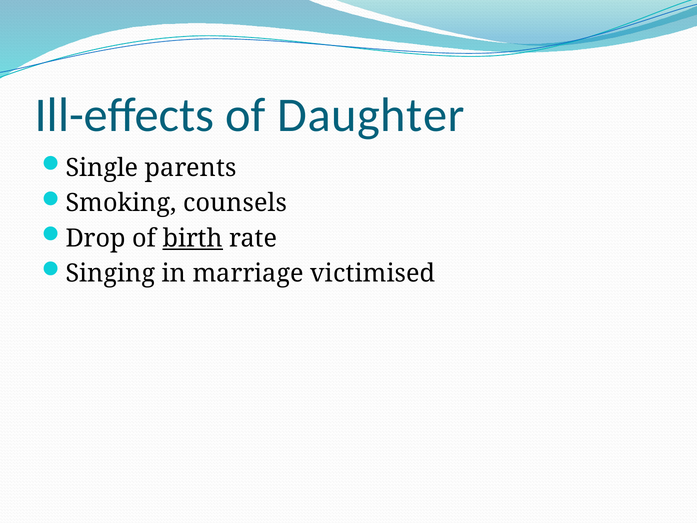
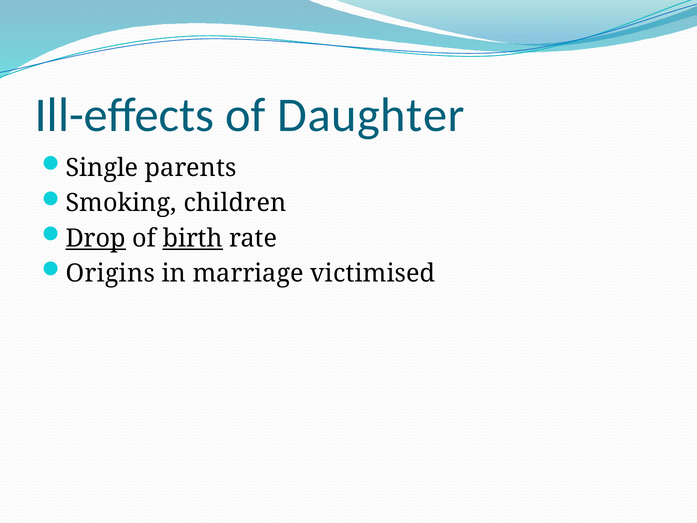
counsels: counsels -> children (235, 203)
Drop underline: none -> present (96, 238)
Singing: Singing -> Origins (110, 273)
